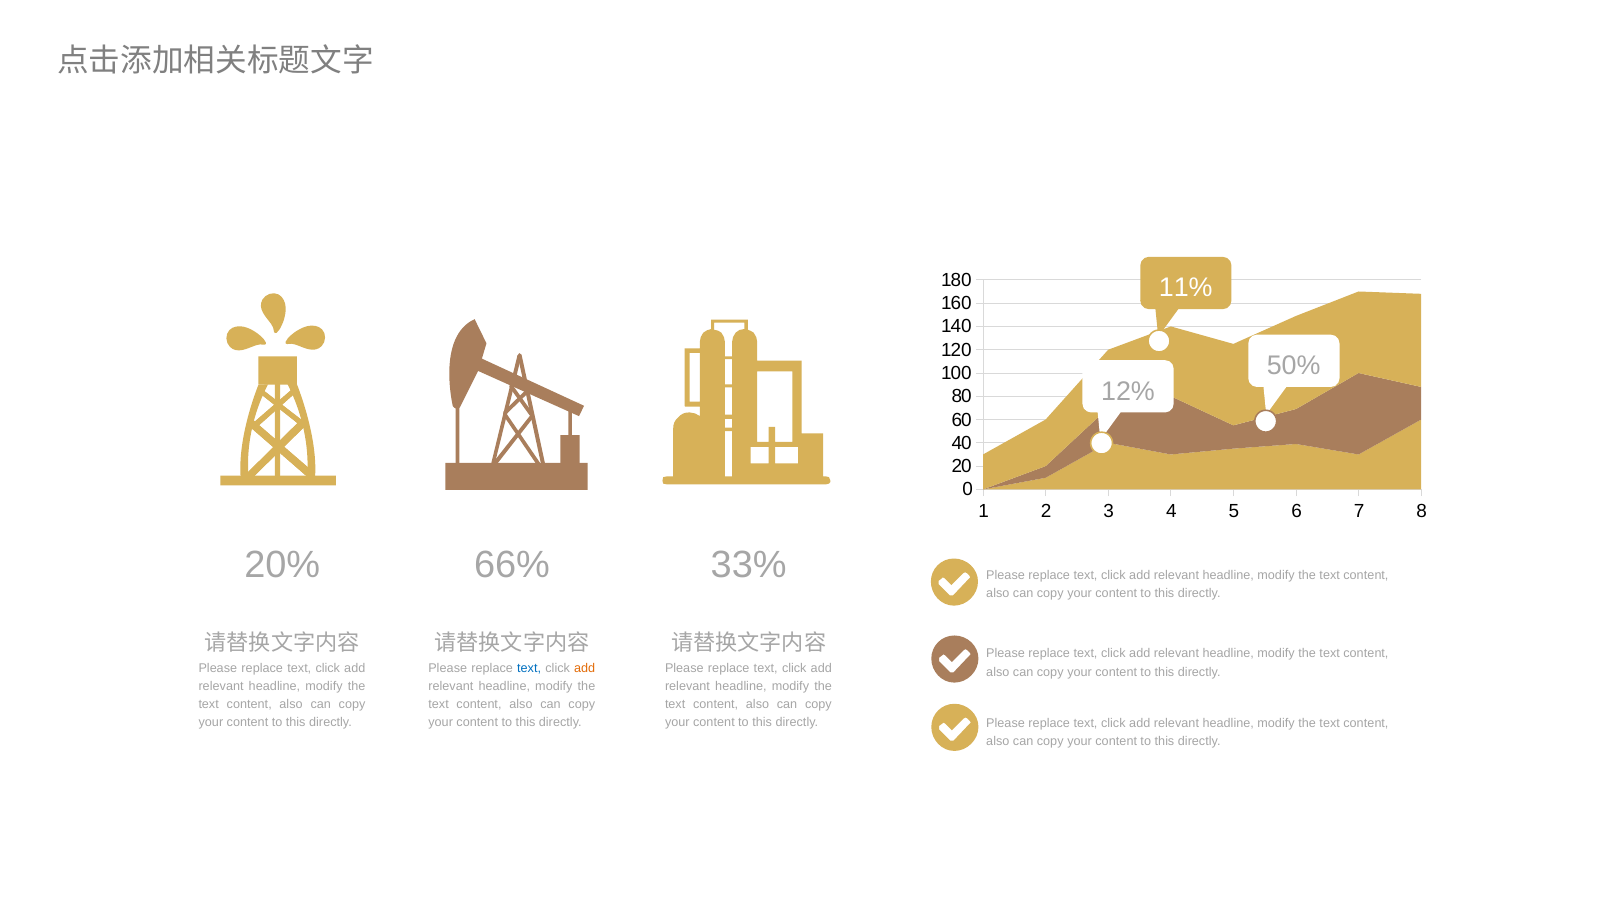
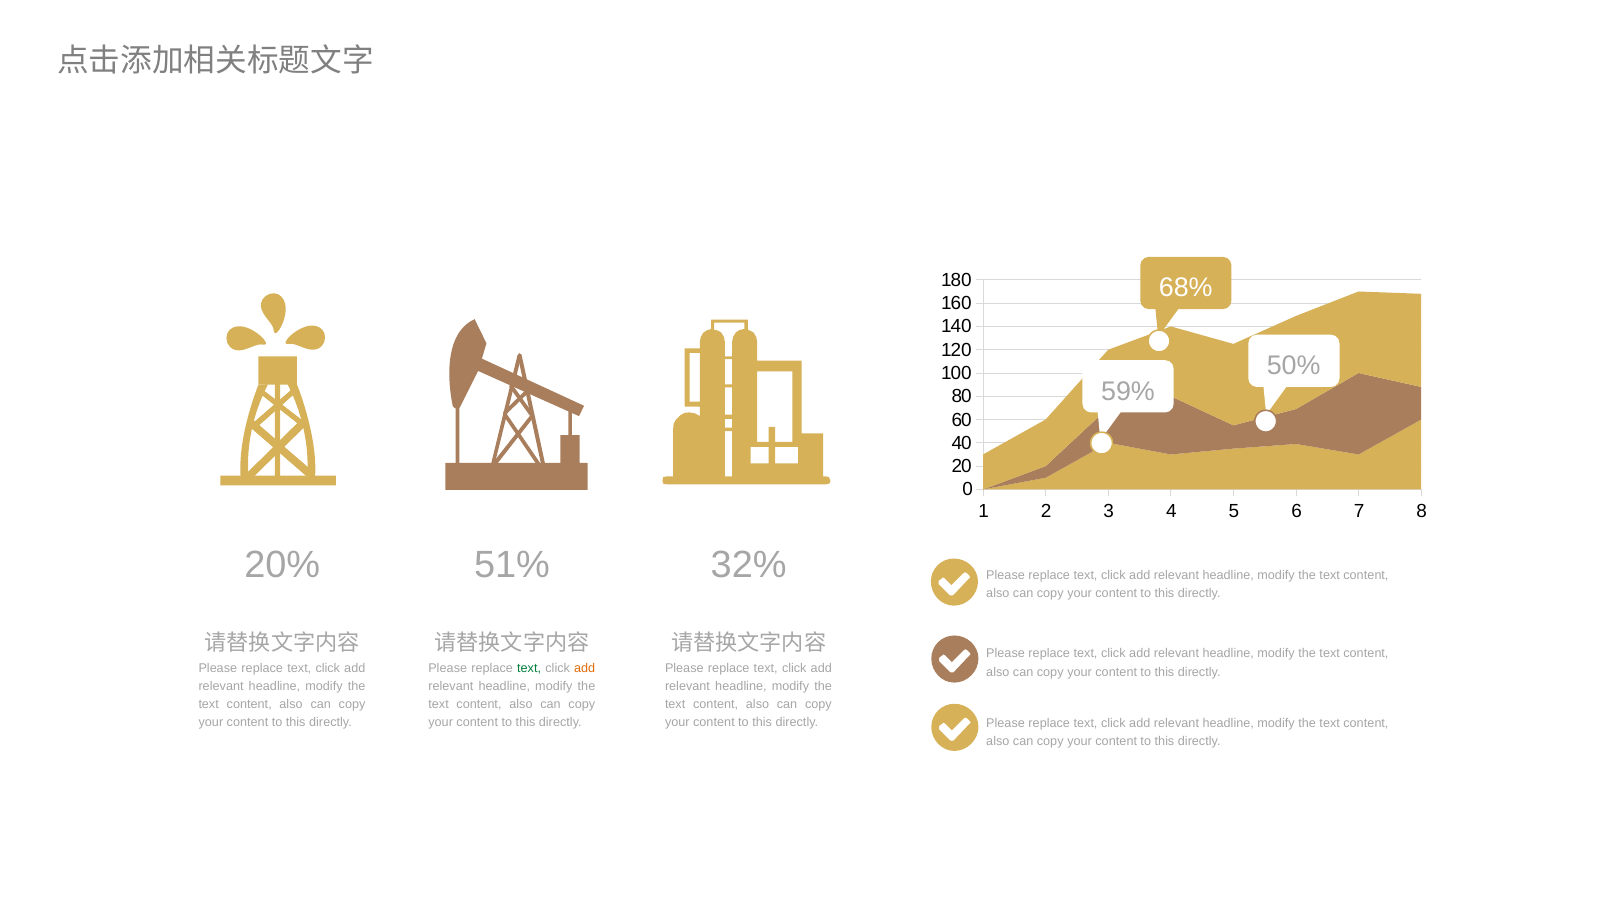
11%: 11% -> 68% (1186, 288)
12%: 12% -> 59% (1128, 391)
66%: 66% -> 51% (512, 565)
33%: 33% -> 32% (749, 565)
text colour: blue -> green (529, 668)
